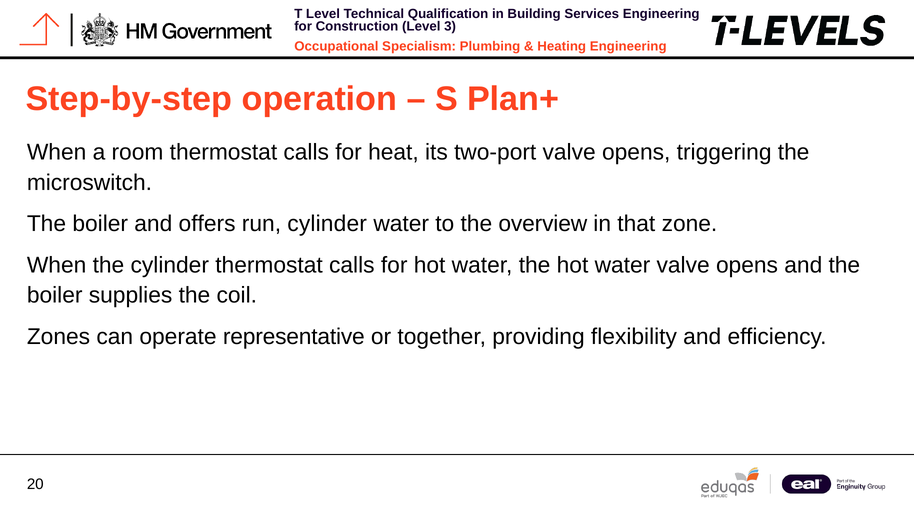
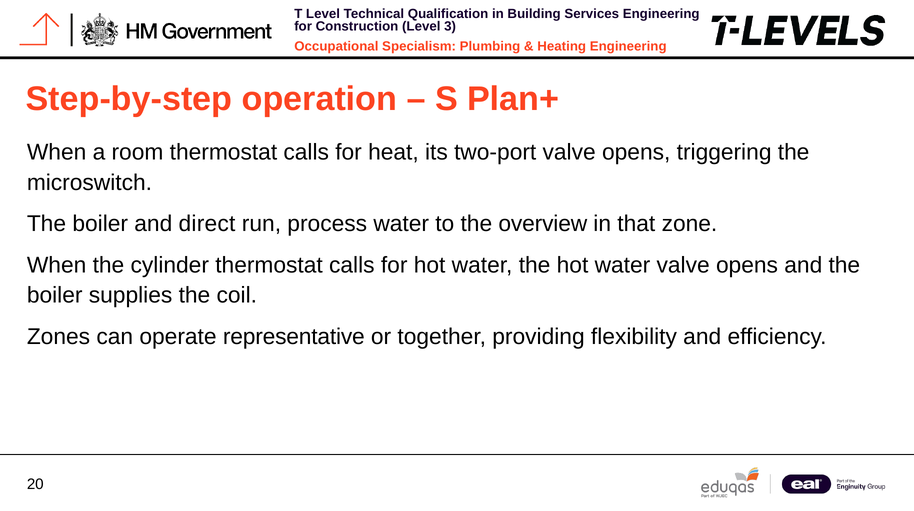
offers: offers -> direct (207, 224)
run cylinder: cylinder -> process (327, 224)
